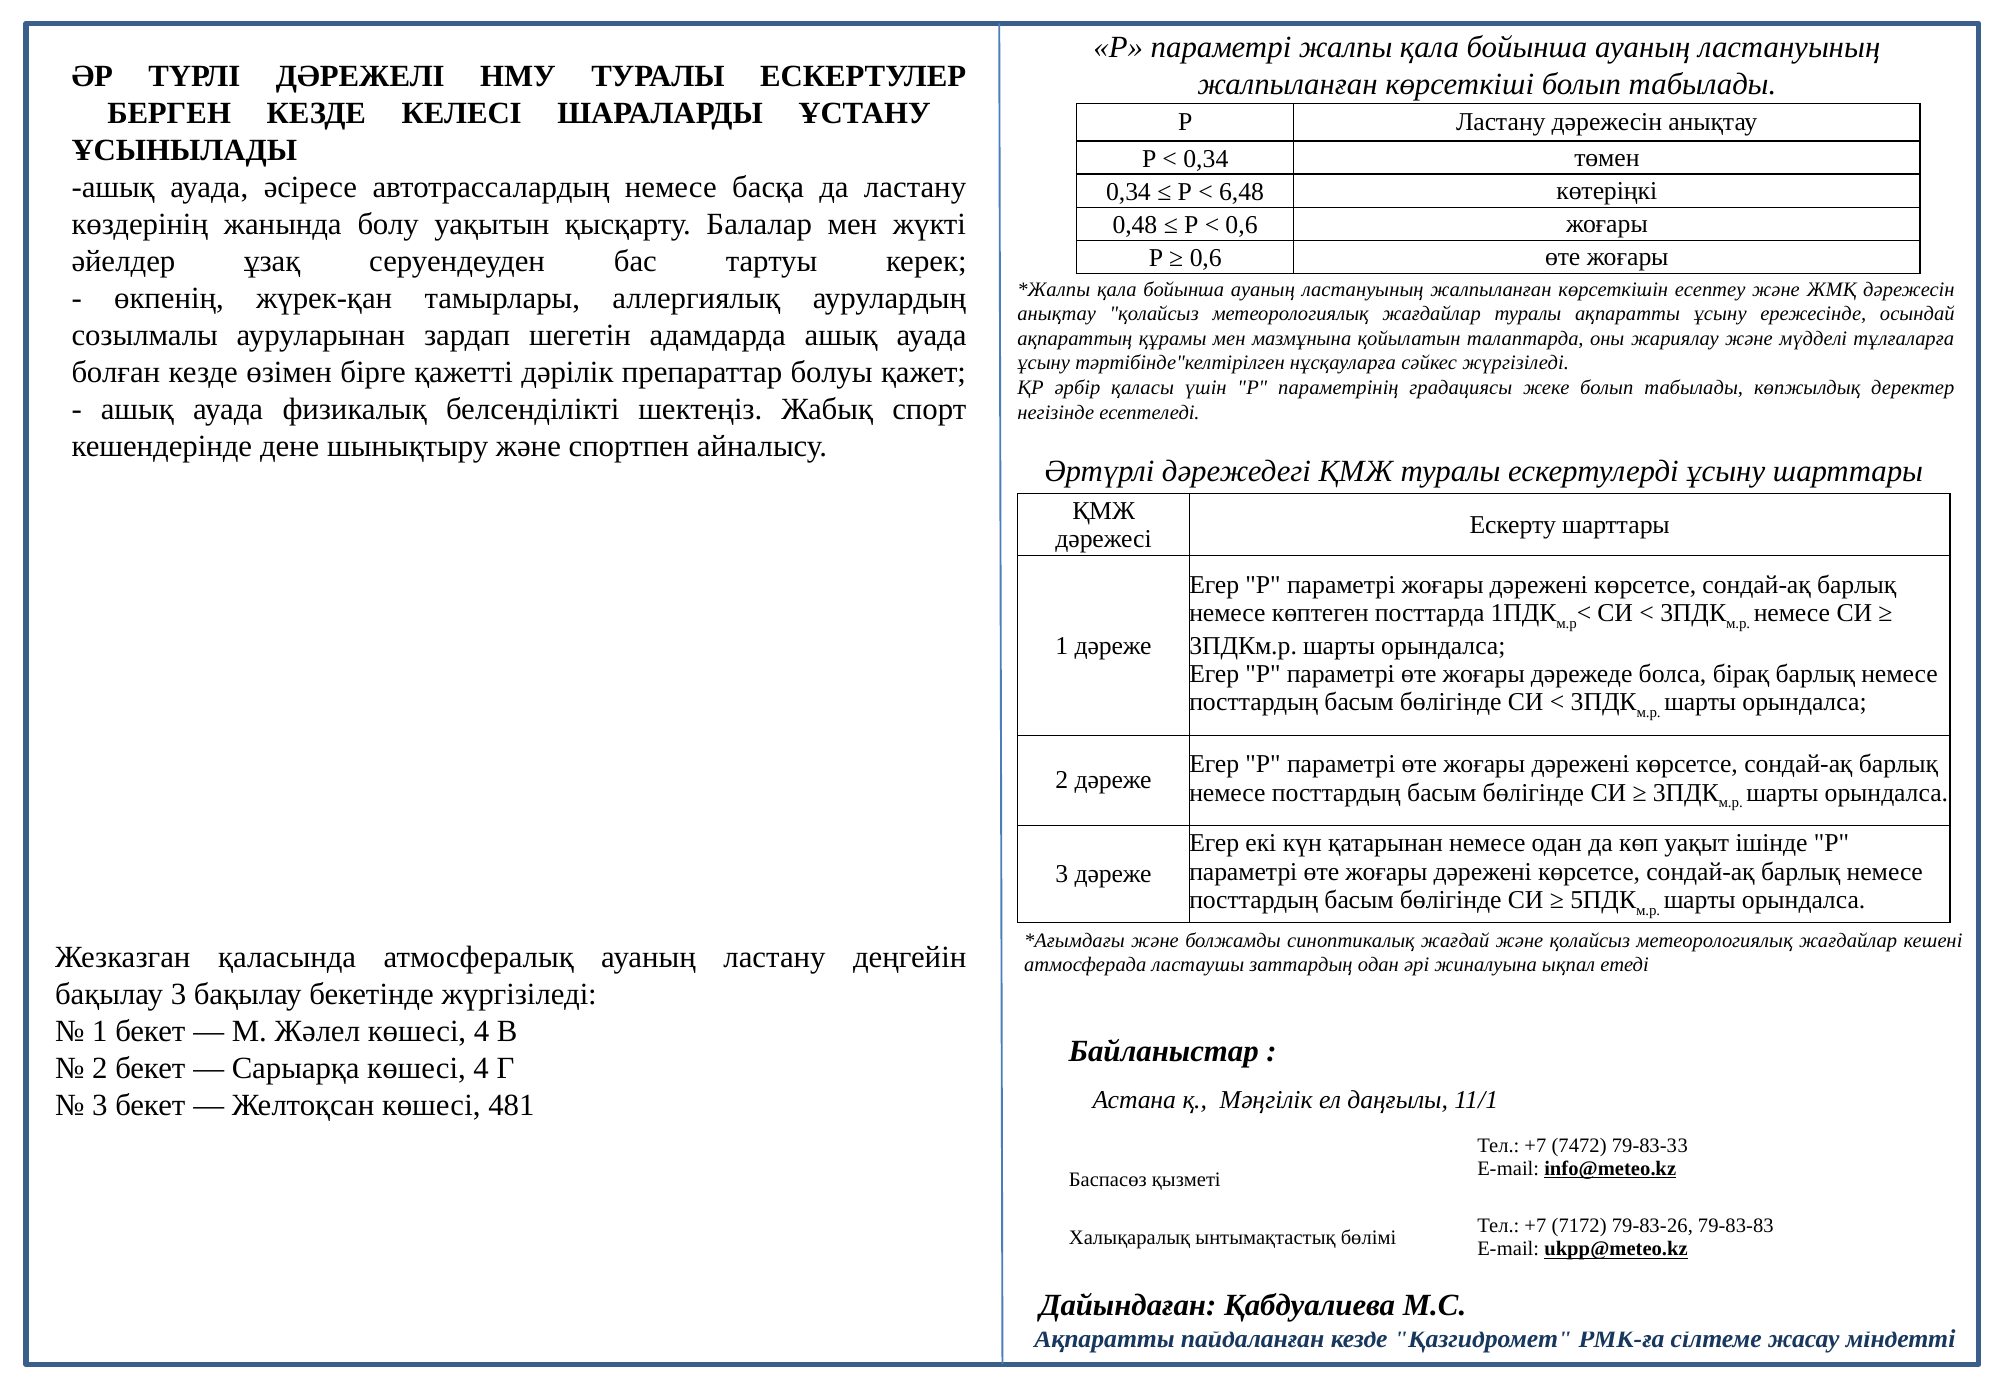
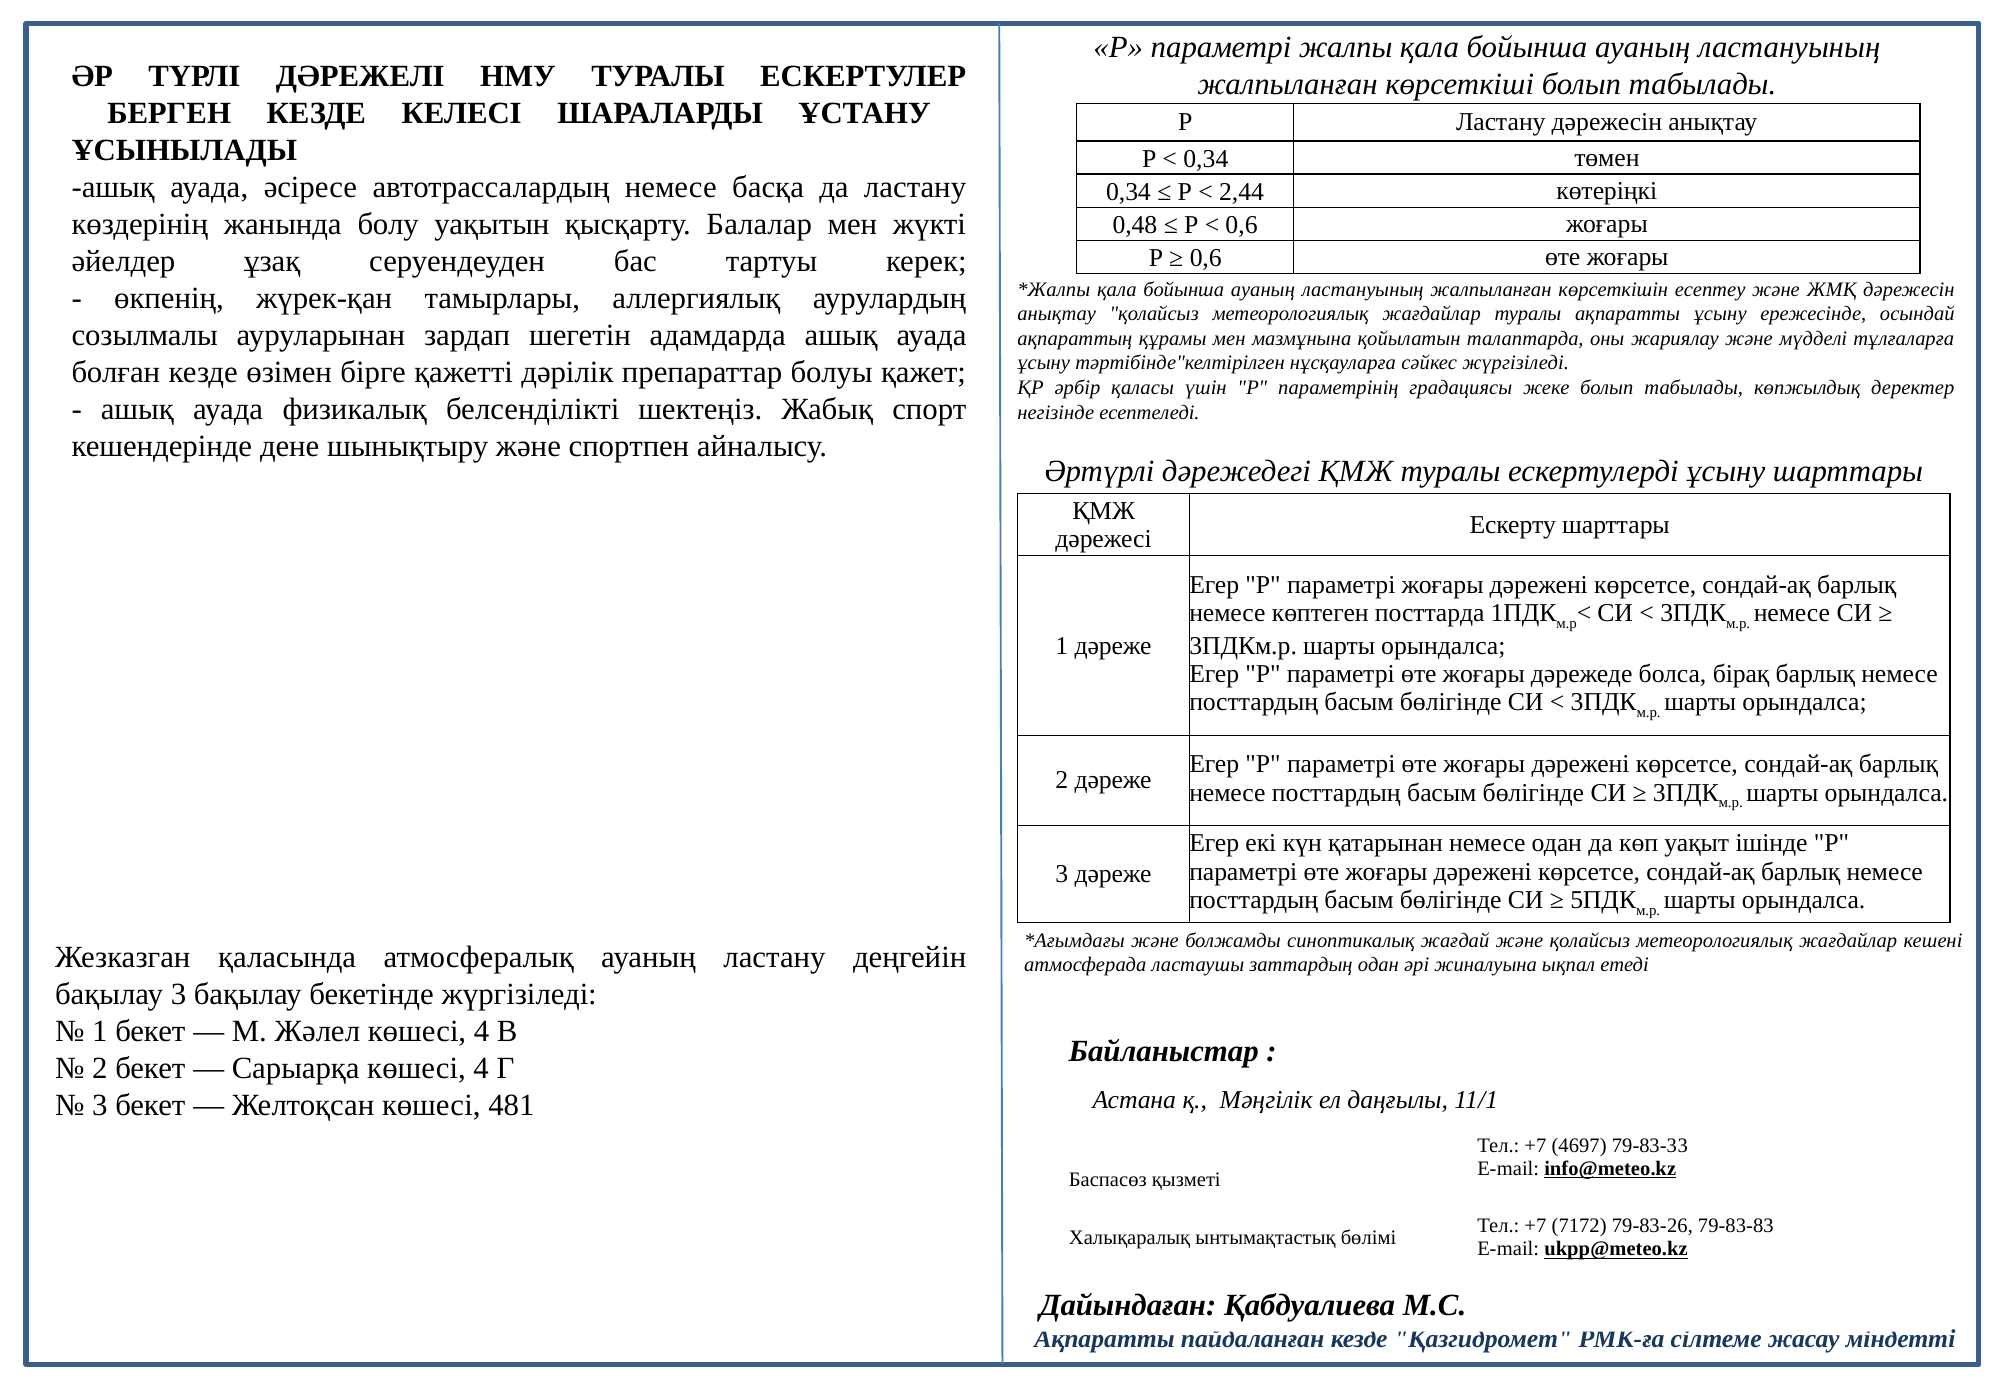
6,48: 6,48 -> 2,44 (1241, 192)
7472: 7472 -> 4697 (1579, 1146)
